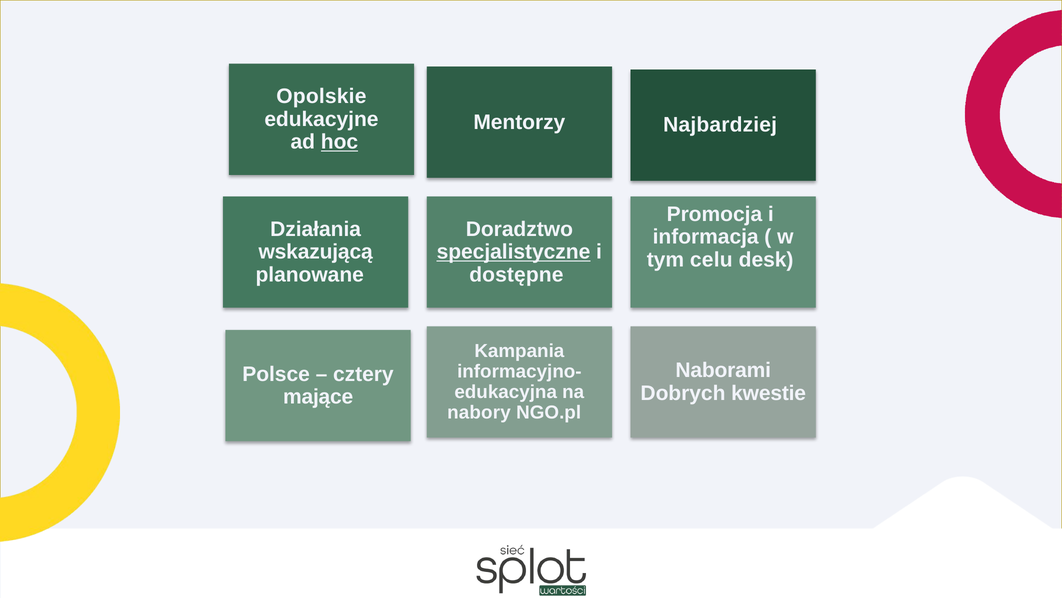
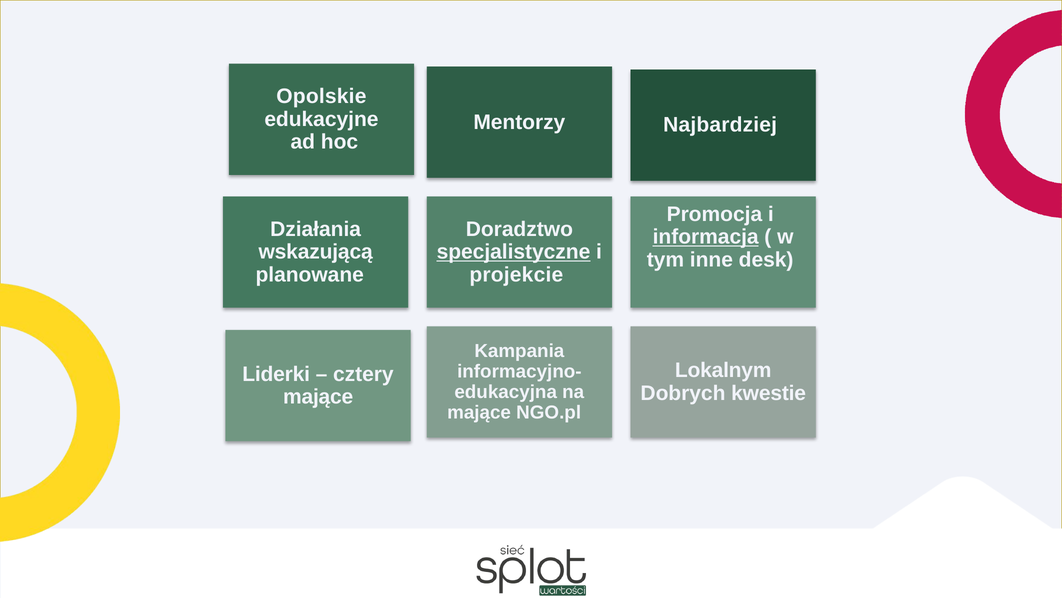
hoc underline: present -> none (339, 142)
informacja underline: none -> present (706, 237)
celu: celu -> inne (711, 259)
dostępne: dostępne -> projekcie (516, 274)
Naborami: Naborami -> Lokalnym (723, 370)
Polsce: Polsce -> Liderki (276, 374)
nabory: nabory -> mające (479, 412)
